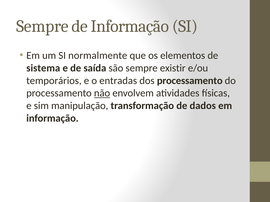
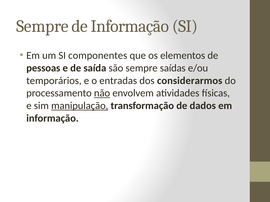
normalmente: normalmente -> componentes (98, 56)
sistema: sistema -> pessoas (43, 68)
existir: existir -> saídas (173, 68)
dos processamento: processamento -> considerarmos (190, 81)
manipulação underline: none -> present (80, 106)
